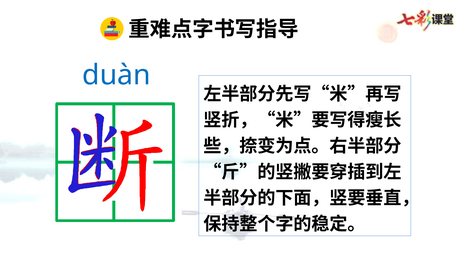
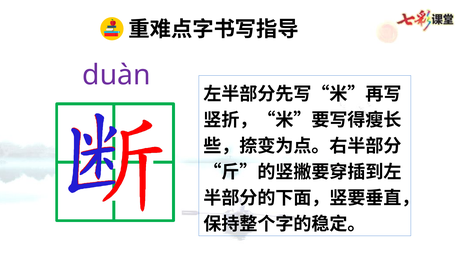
duàn colour: blue -> purple (116, 75)
